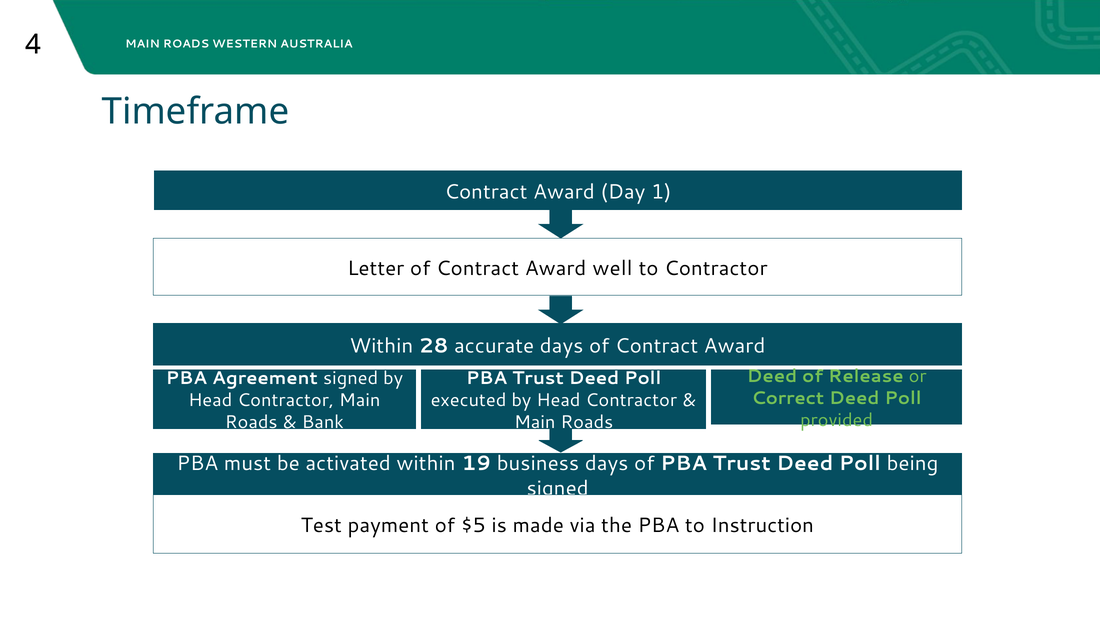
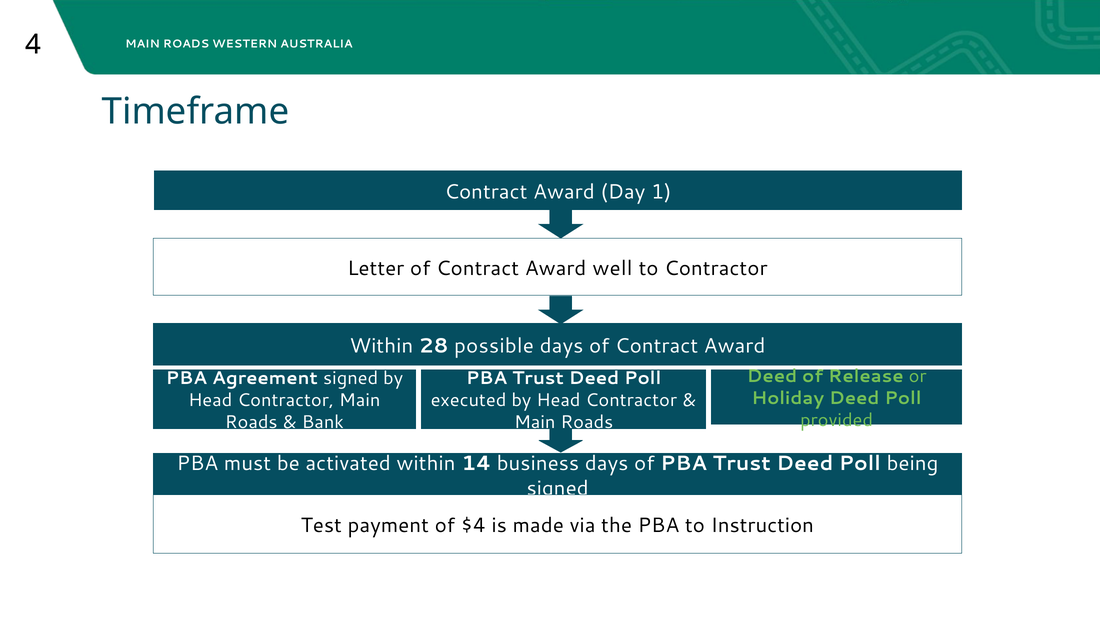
accurate: accurate -> possible (494, 346)
Correct: Correct -> Holiday (788, 398)
19: 19 -> 14 (476, 463)
$5: $5 -> $4 (473, 525)
